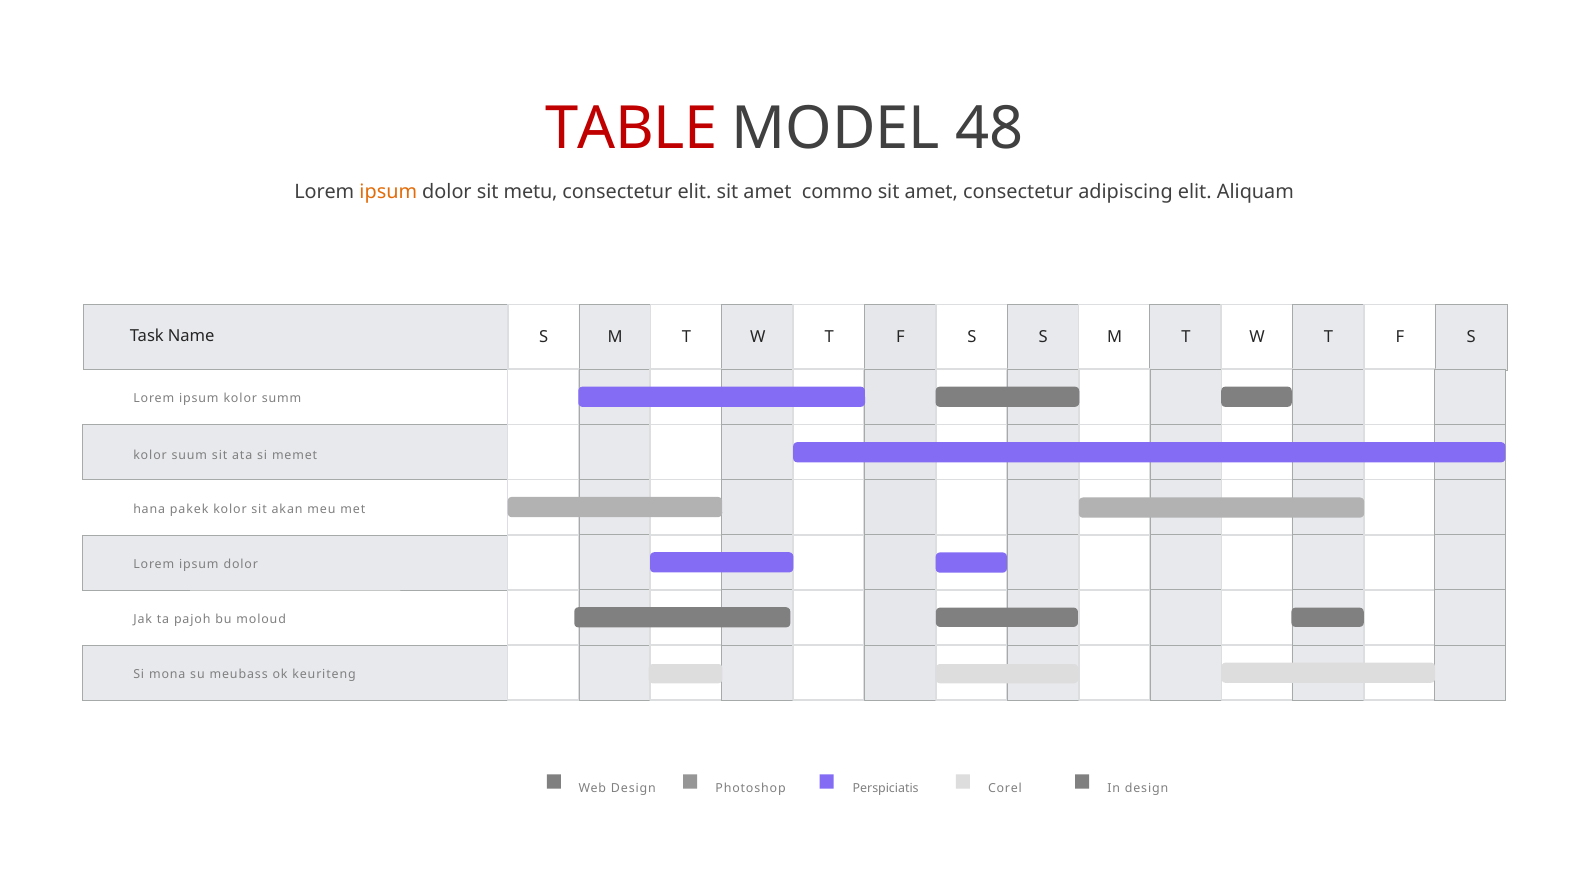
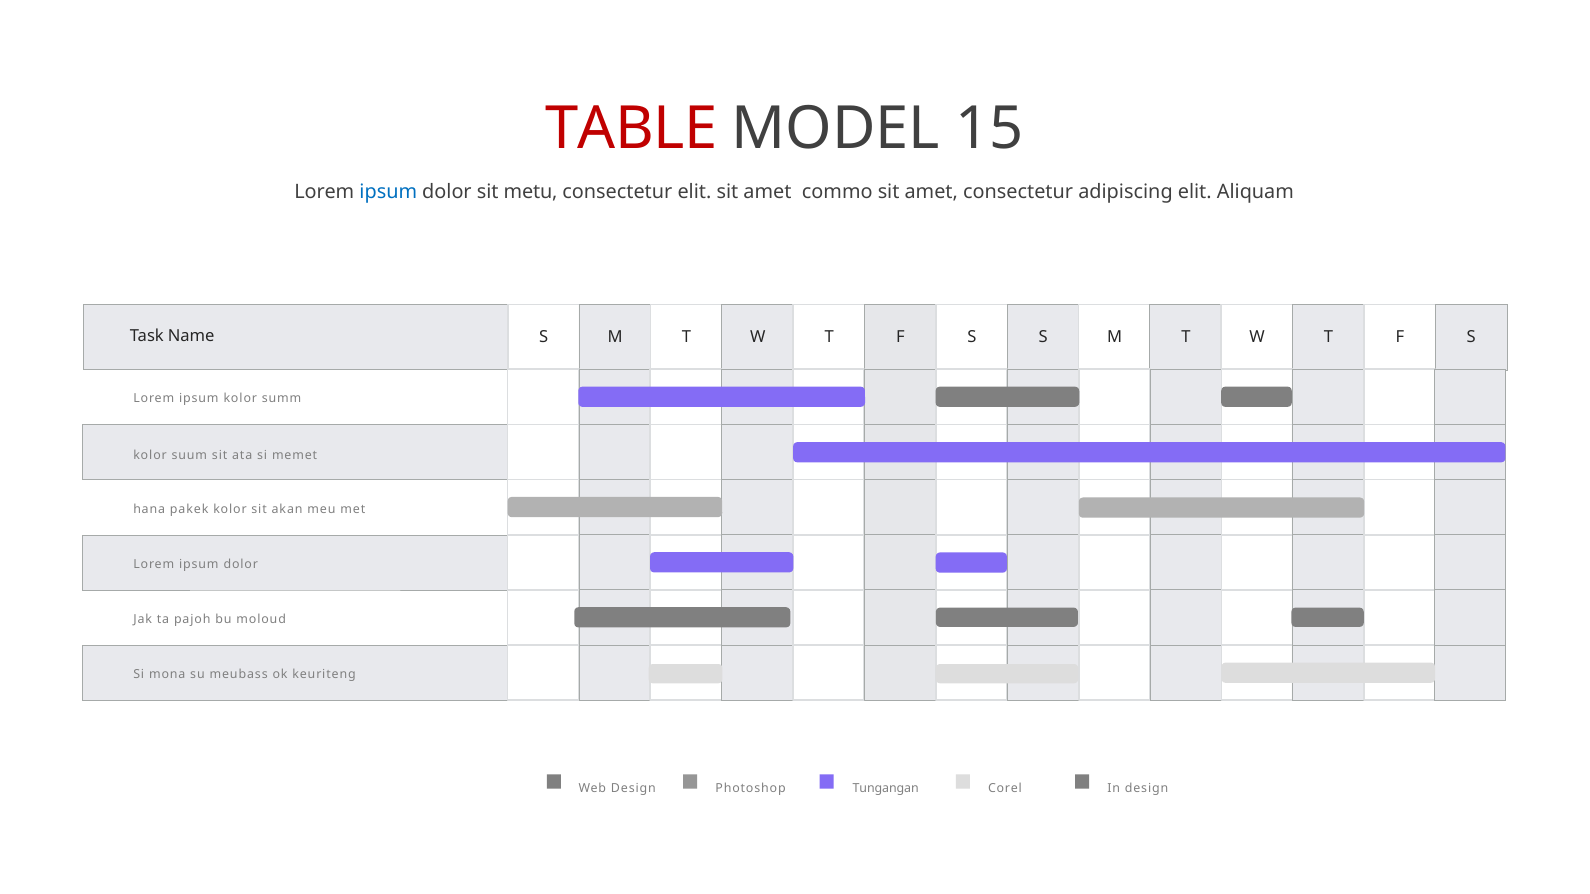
48: 48 -> 15 (990, 128)
ipsum colour: orange -> blue (388, 192)
Perspiciatis: Perspiciatis -> Tungangan (886, 789)
